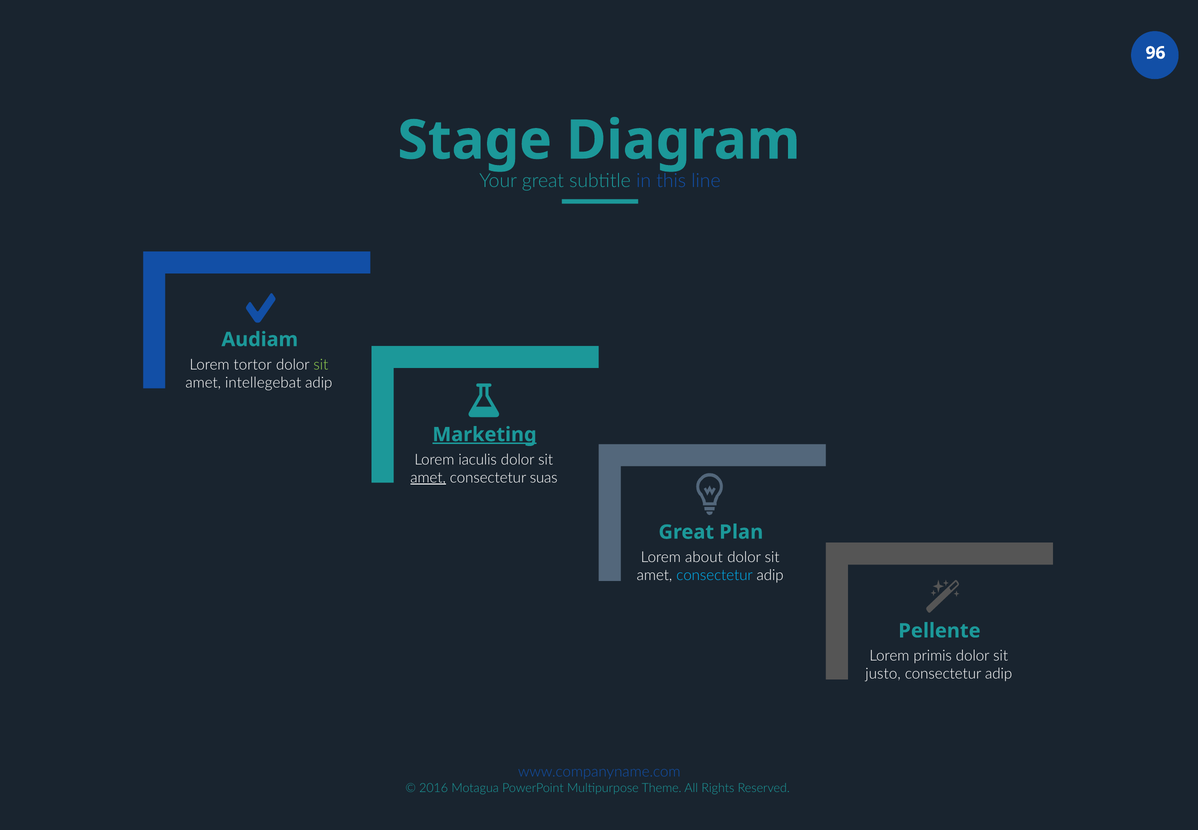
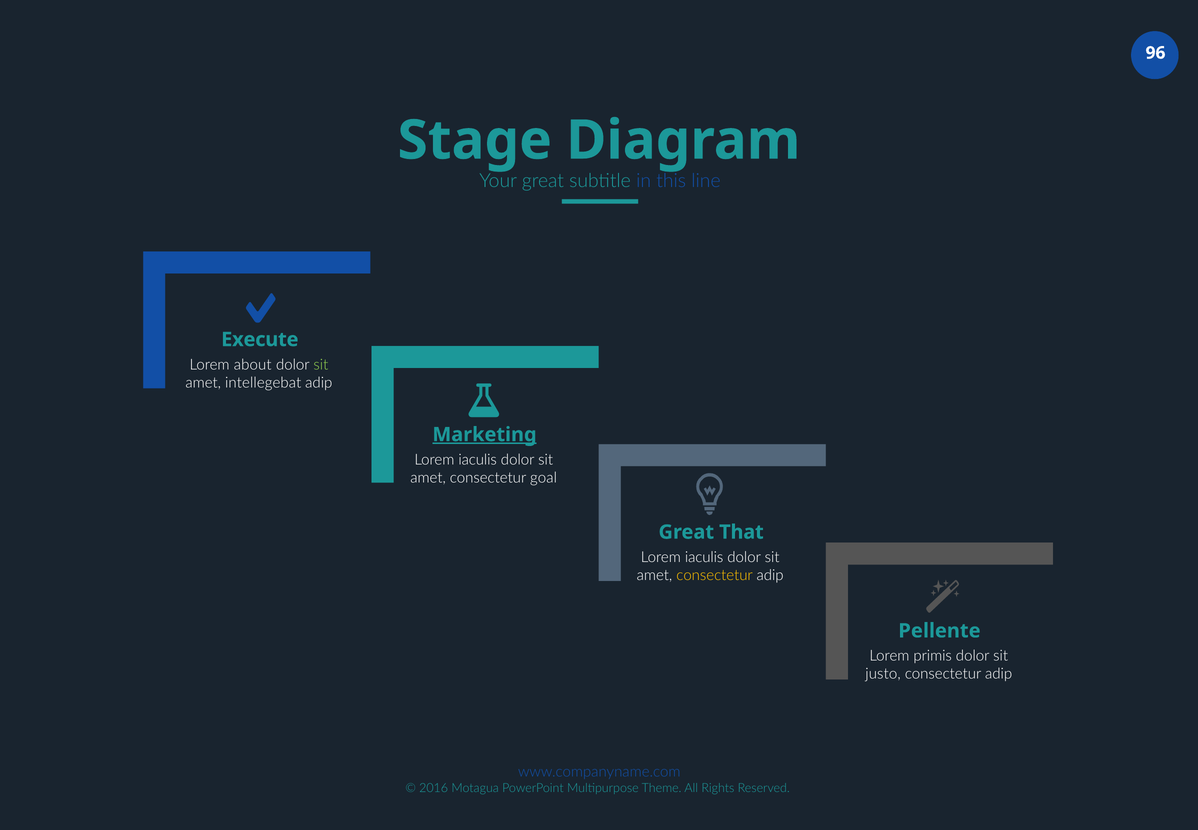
Audiam: Audiam -> Execute (260, 339)
tortor: tortor -> about (253, 364)
amet underline: present -> none (428, 477)
suas: suas -> goal (544, 477)
Plan: Plan -> That (741, 532)
about: about -> iaculis (704, 557)
consectetur colour: light blue -> yellow (715, 575)
